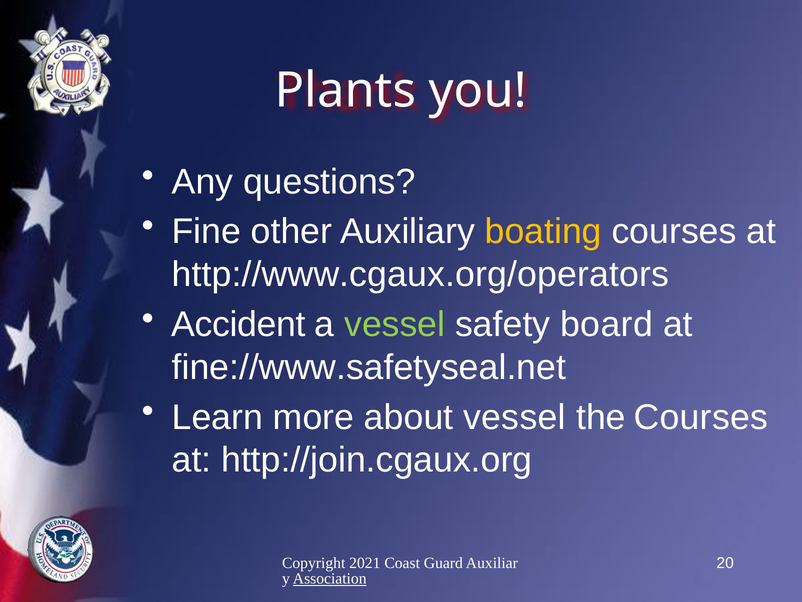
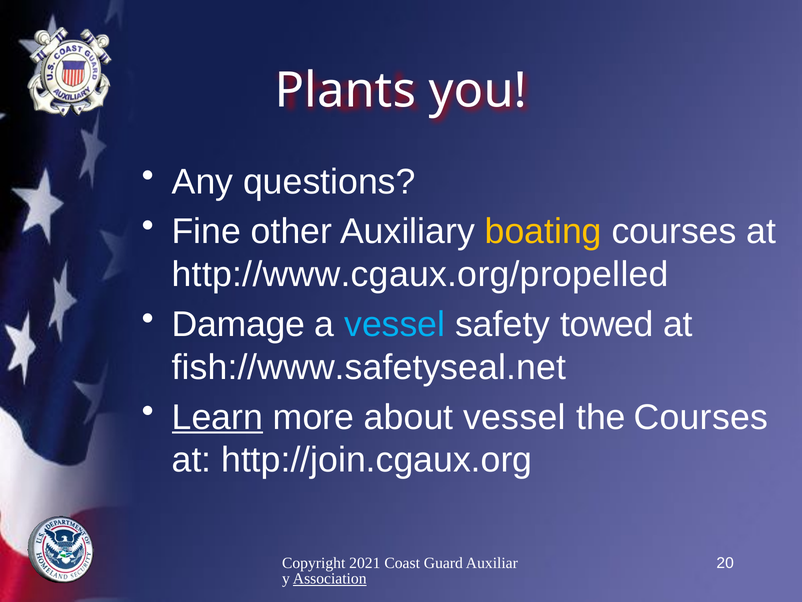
http://www.cgaux.org/operators: http://www.cgaux.org/operators -> http://www.cgaux.org/propelled (420, 274)
Accident: Accident -> Damage (238, 324)
vessel colour: light green -> light blue (395, 324)
board: board -> towed (607, 324)
fine://www.safetyseal.net: fine://www.safetyseal.net -> fish://www.safetyseal.net (369, 367)
Learn underline: none -> present (217, 417)
